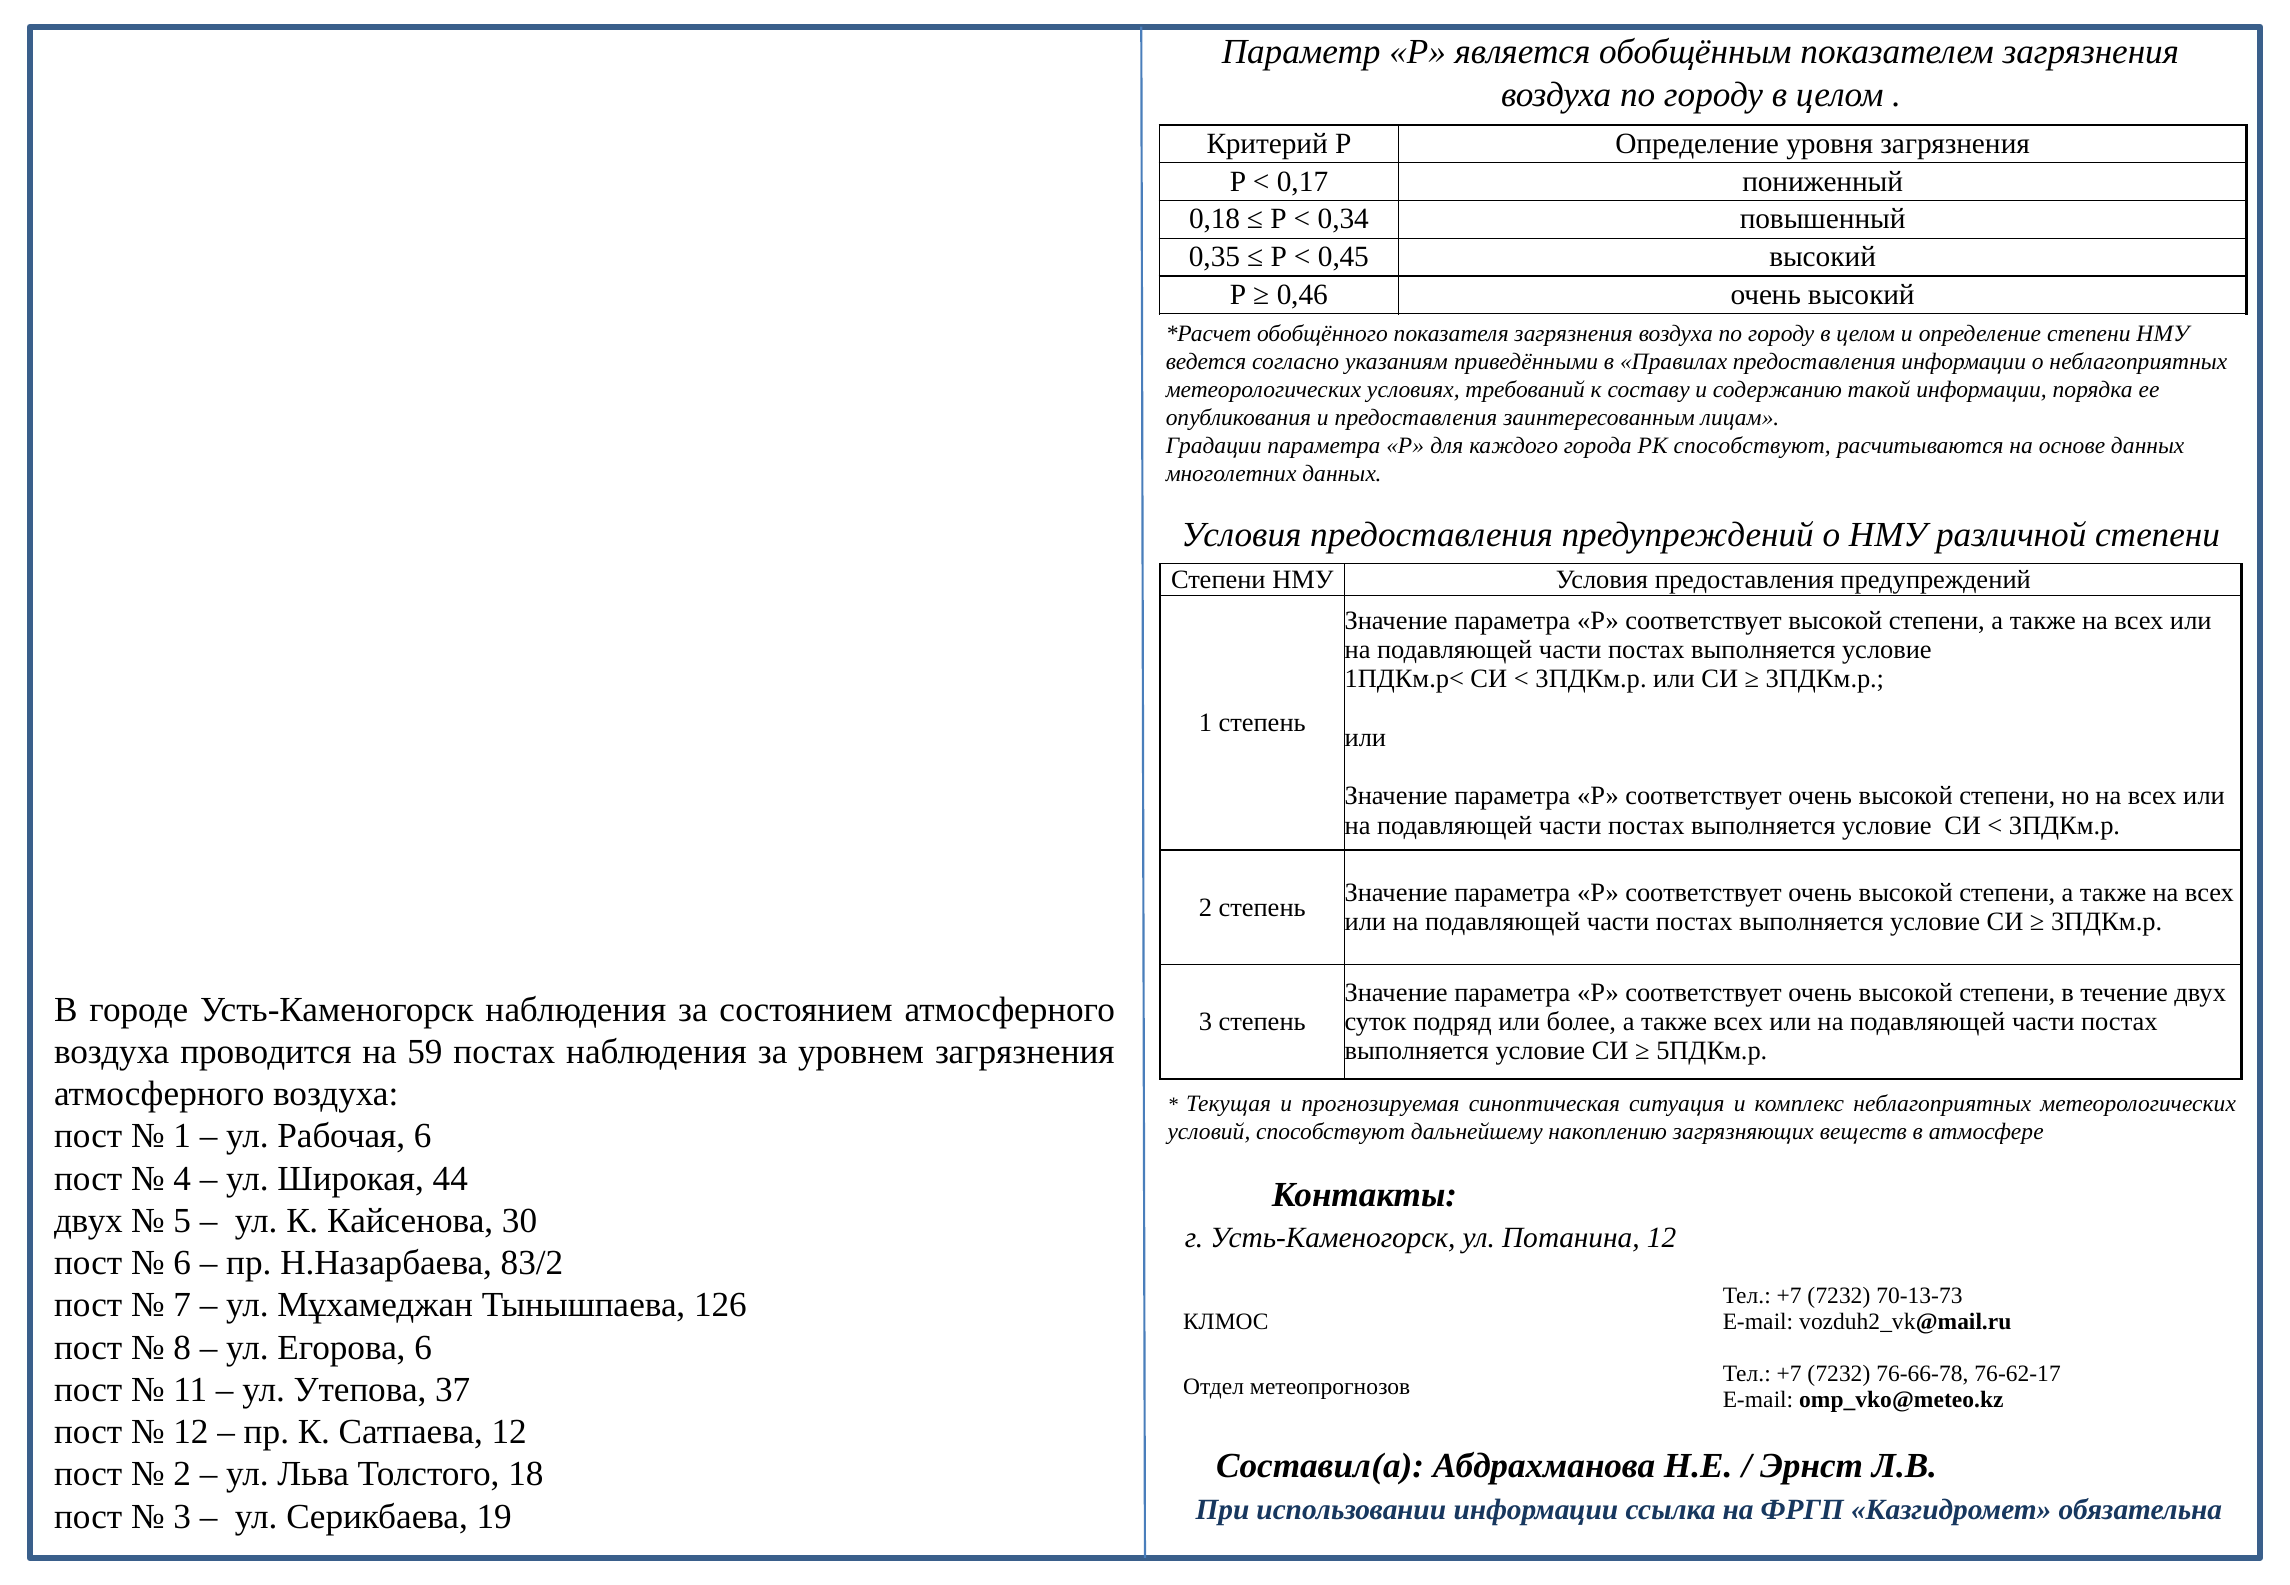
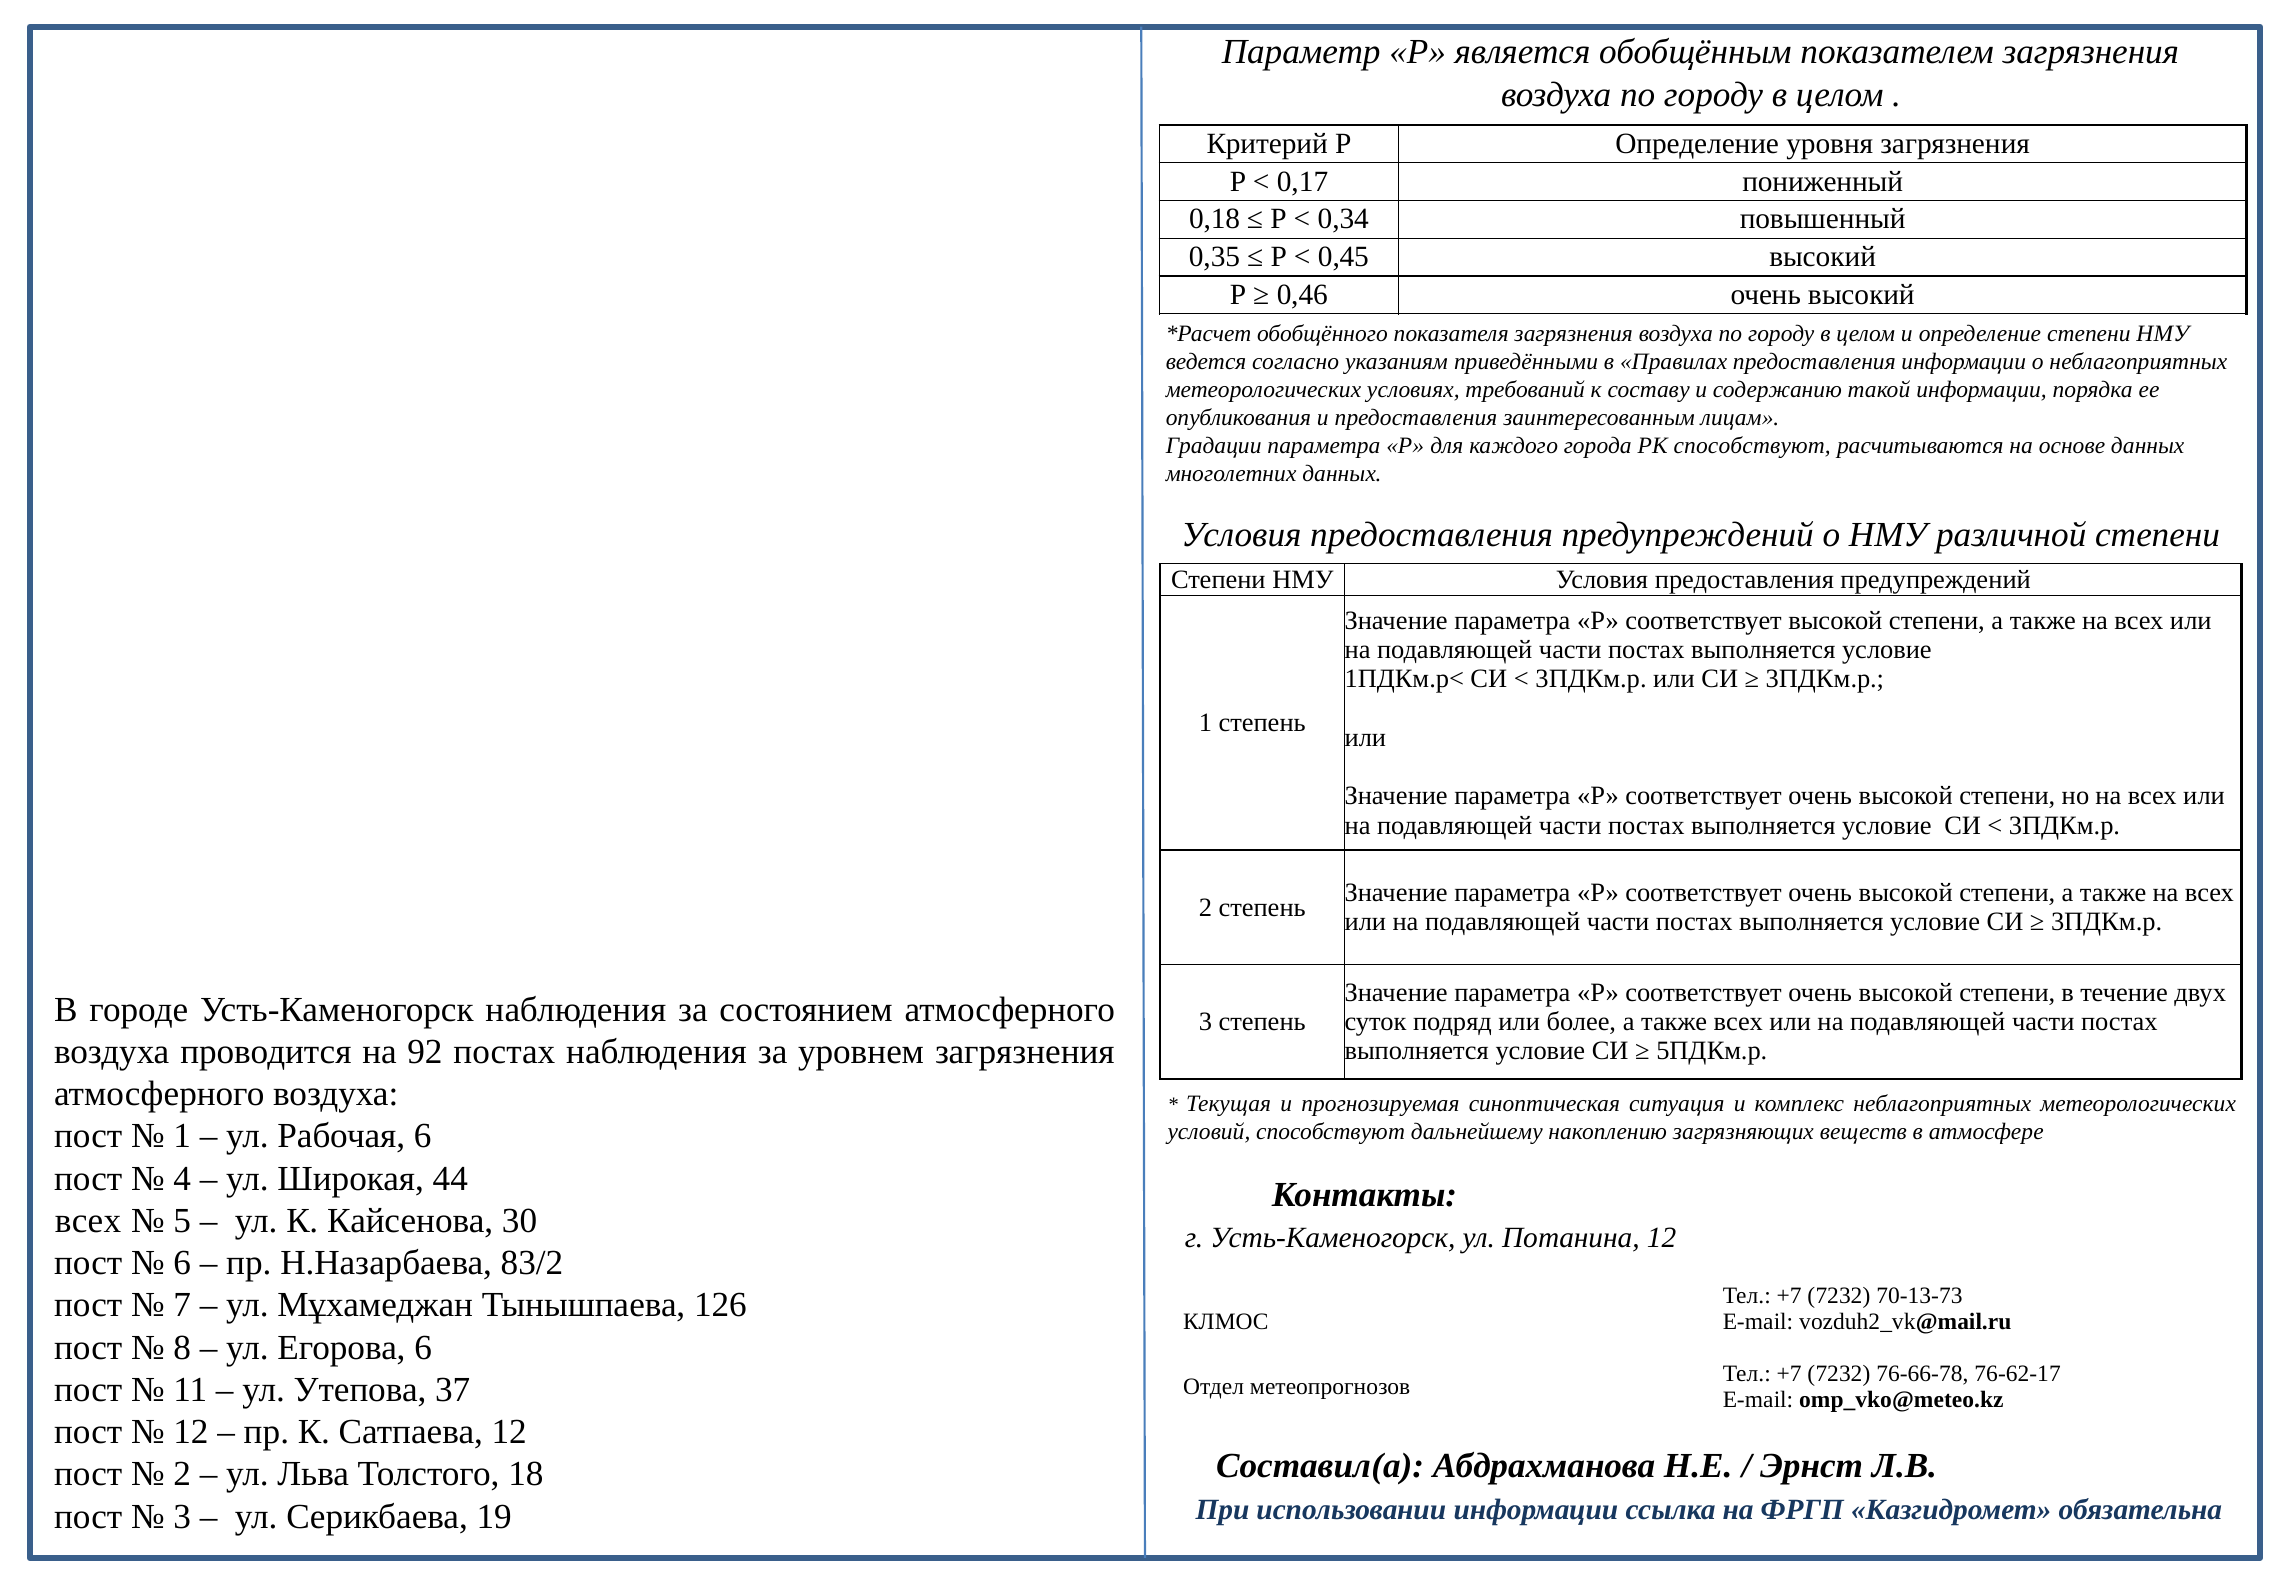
59: 59 -> 92 (425, 1052)
двух: двух -> всех (88, 1221)
